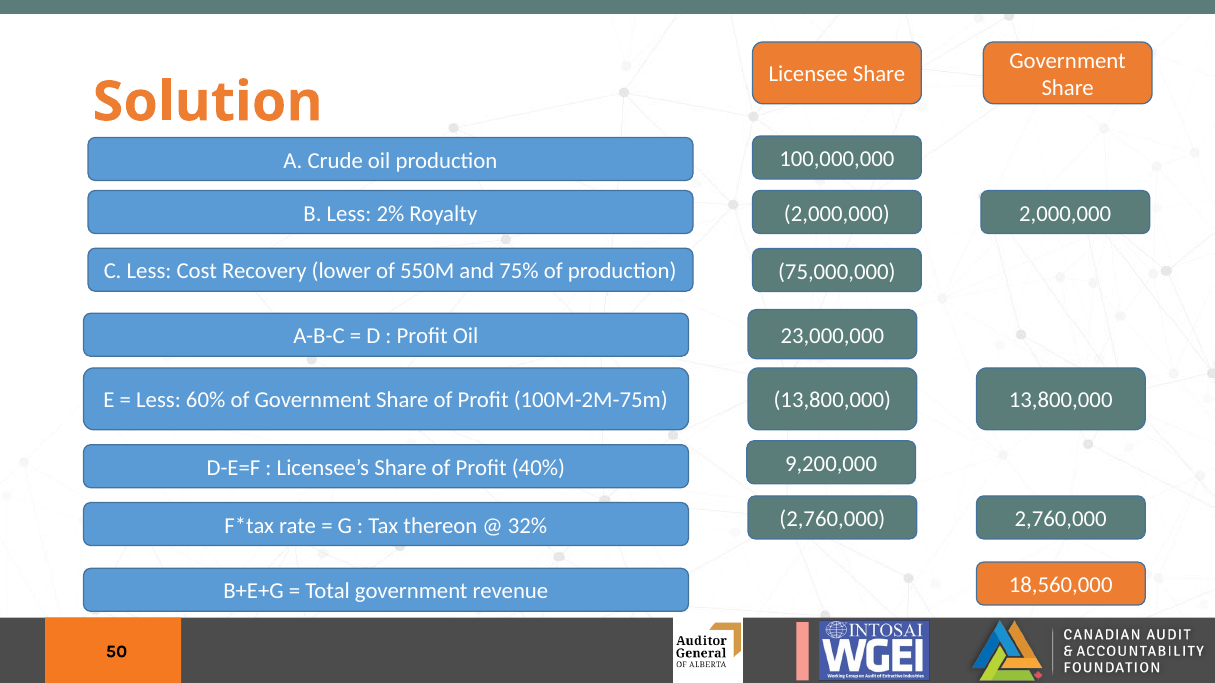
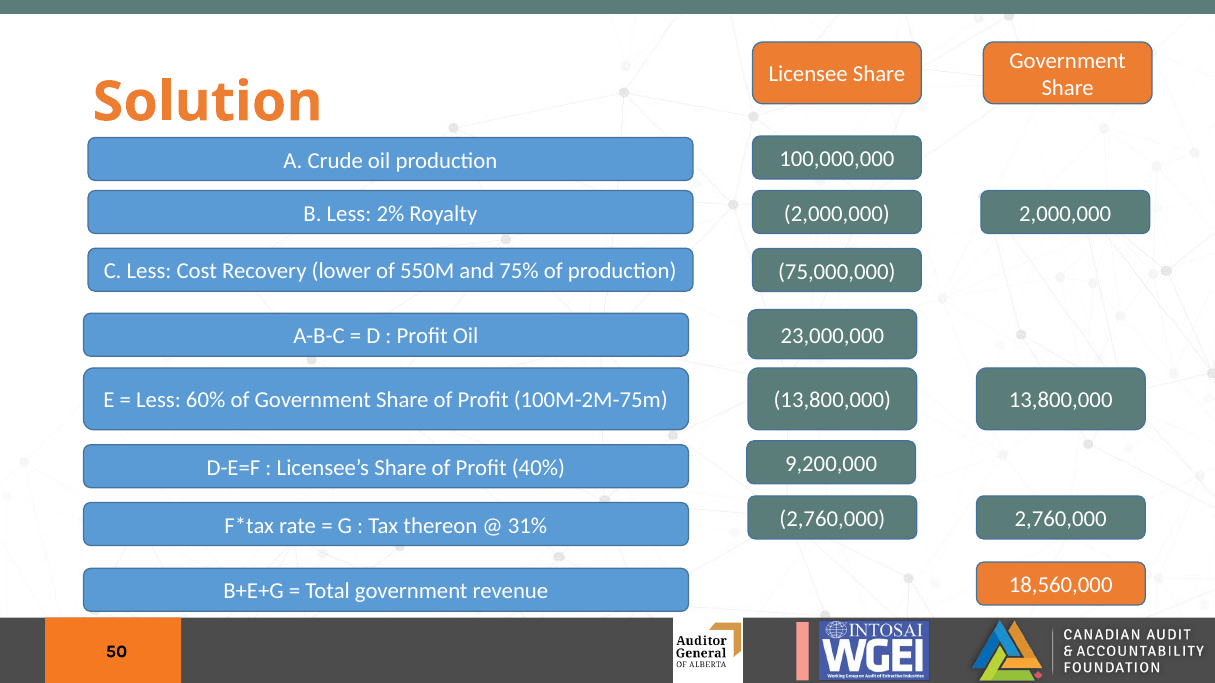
32%: 32% -> 31% (528, 526)
